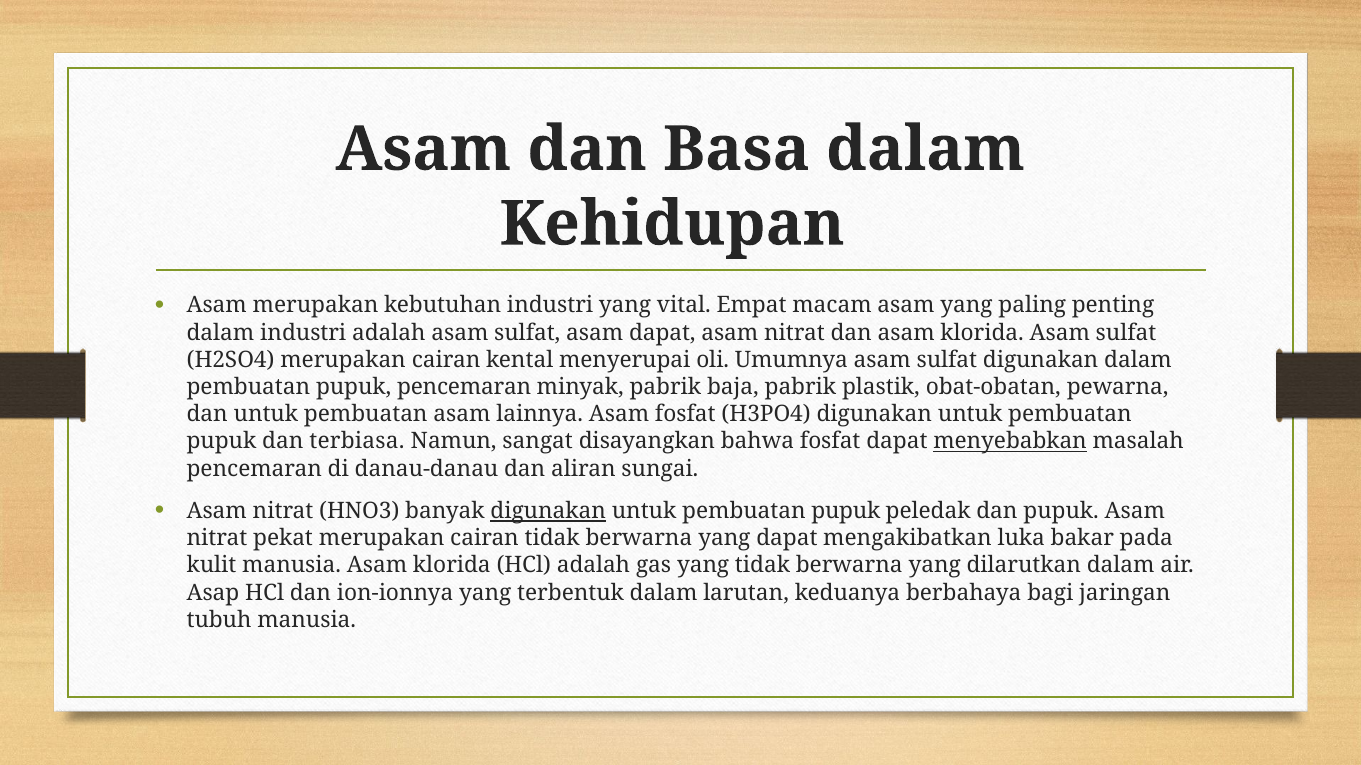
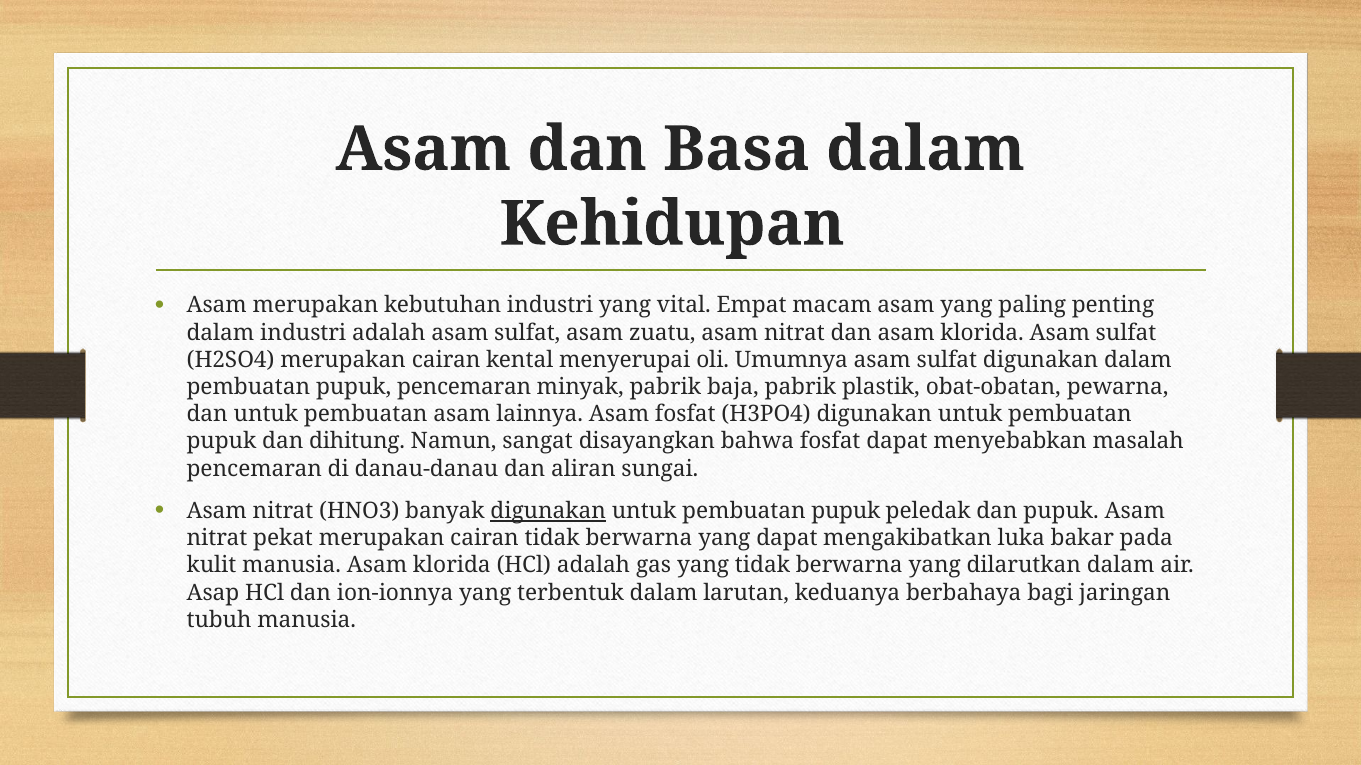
asam dapat: dapat -> zuatu (662, 333)
terbiasa: terbiasa -> dihitung (357, 442)
menyebabkan underline: present -> none (1010, 442)
